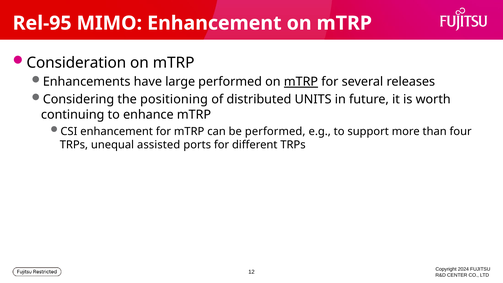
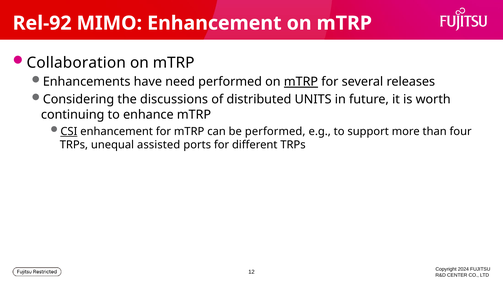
Rel-95: Rel-95 -> Rel-92 (42, 23)
Consideration: Consideration -> Collaboration (76, 63)
large: large -> need (180, 82)
positioning: positioning -> discussions (174, 99)
CSI underline: none -> present (69, 131)
